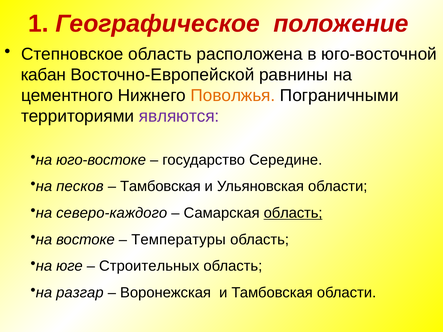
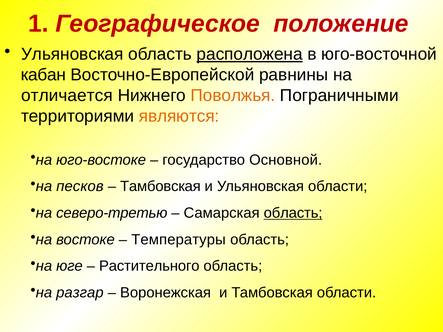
Степновское: Степновское -> Ульяновская (72, 54)
расположена underline: none -> present (250, 54)
цементного: цементного -> отличается (67, 96)
являются colour: purple -> orange (179, 116)
Середине: Середине -> Основной (286, 160)
северо-каждого: северо-каждого -> северо-третью (112, 213)
Строительных: Строительных -> Растительного (149, 266)
